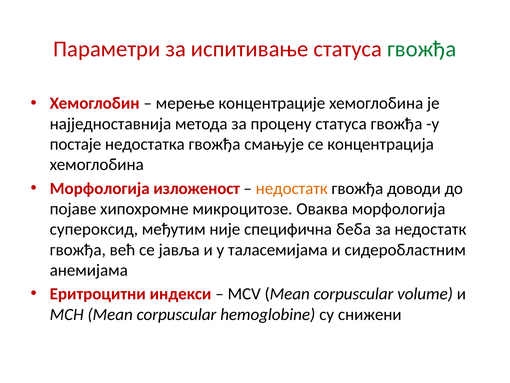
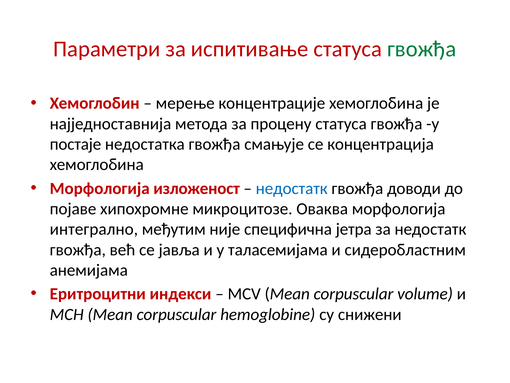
недостатк colour: orange -> blue (292, 188)
супероксид: супероксид -> интегрално (94, 229)
беба: беба -> јетра (354, 229)
